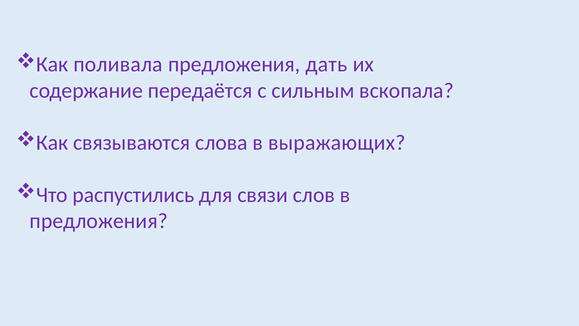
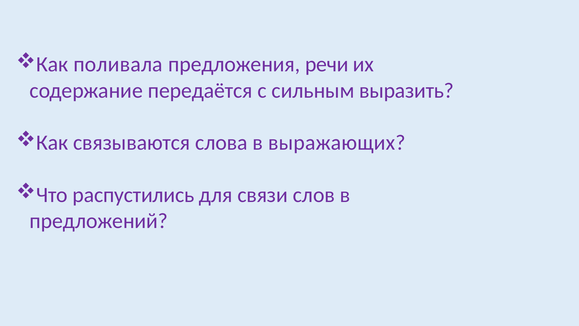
дать: дать -> речи (327, 64)
вскопала: вскопала -> выразить (407, 90)
предложения: предложения -> предложений (99, 221)
